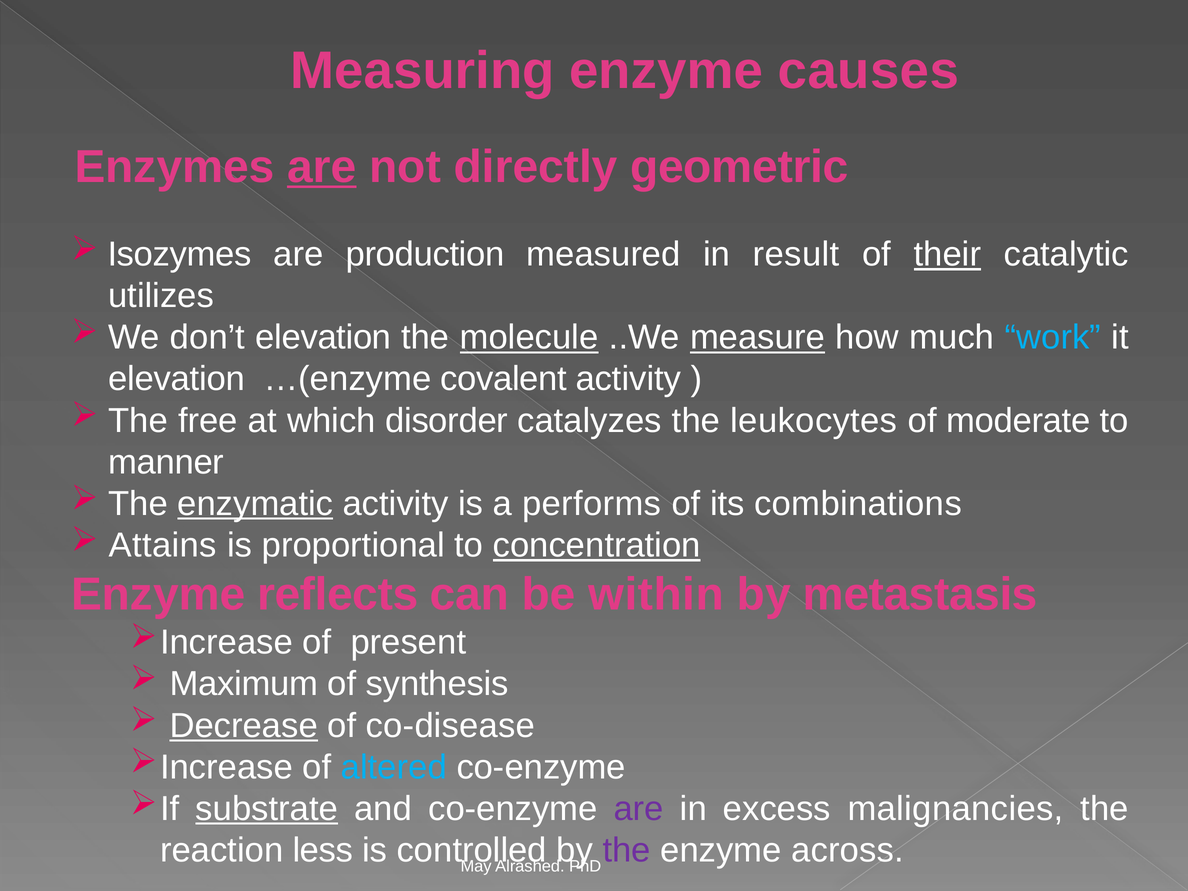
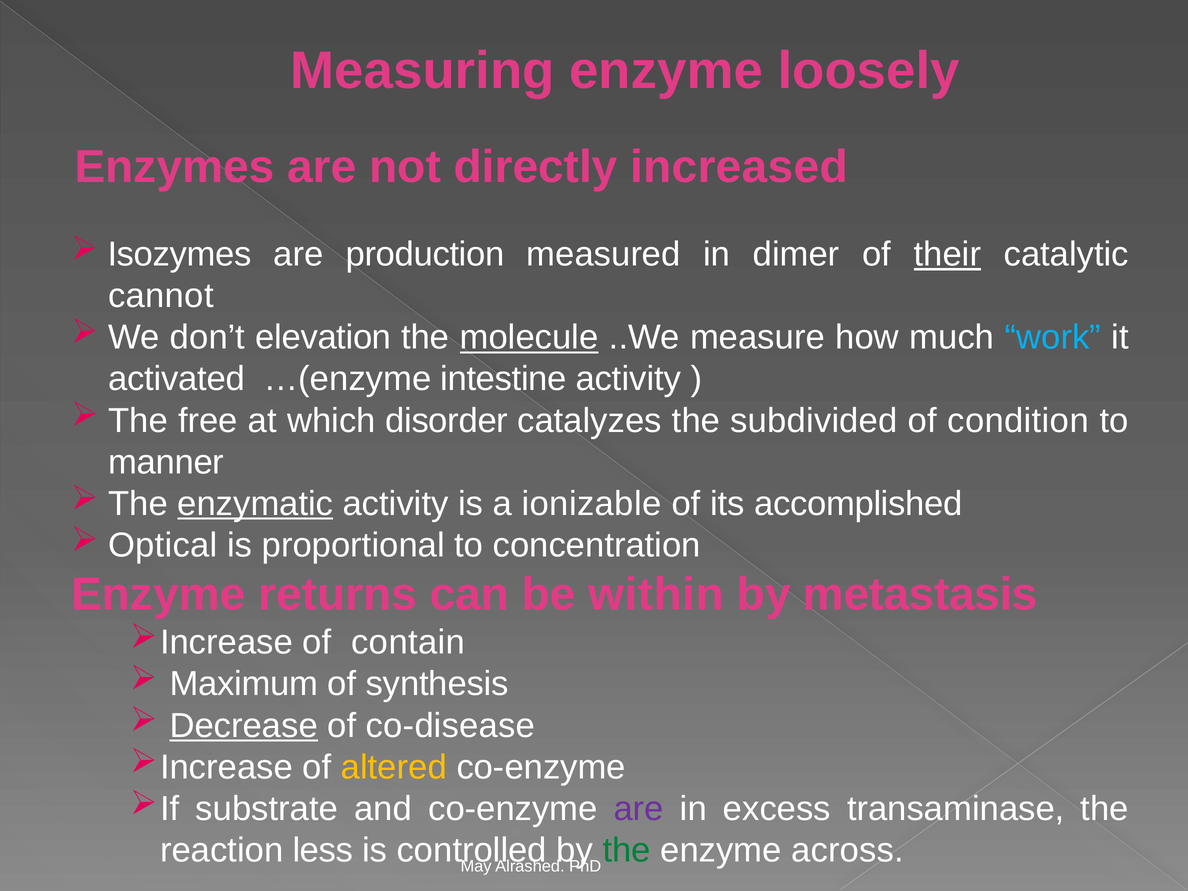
causes: causes -> loosely (869, 71)
are underline: present -> none (322, 167)
geometric: geometric -> increased (739, 167)
result: result -> dimer (796, 254)
utilizes: utilizes -> cannot (161, 296)
measure underline: present -> none (757, 337)
elevation: elevation -> activated (177, 379)
covalent: covalent -> intestine (504, 379)
leukocytes: leukocytes -> subdivided (814, 421)
moderate: moderate -> condition (1018, 421)
performs: performs -> ionizable (592, 504)
combinations: combinations -> accomplished (858, 504)
Attains: Attains -> Optical (163, 545)
concentration underline: present -> none (597, 545)
reflects: reflects -> returns (338, 595)
present: present -> contain (408, 642)
altered colour: light blue -> yellow (394, 767)
substrate underline: present -> none (267, 809)
malignancies: malignancies -> transaminase (956, 809)
the colour: purple -> green (627, 850)
